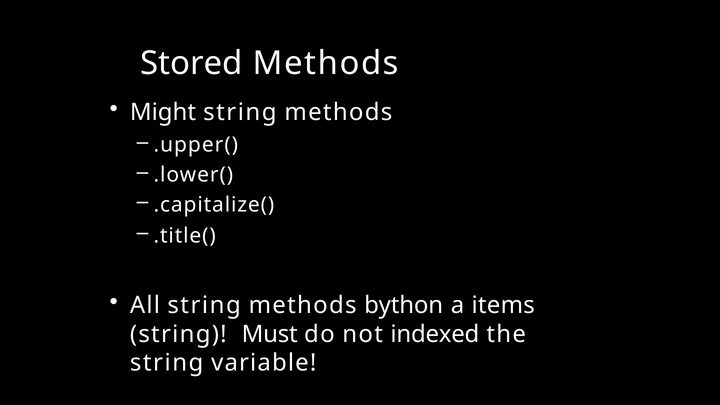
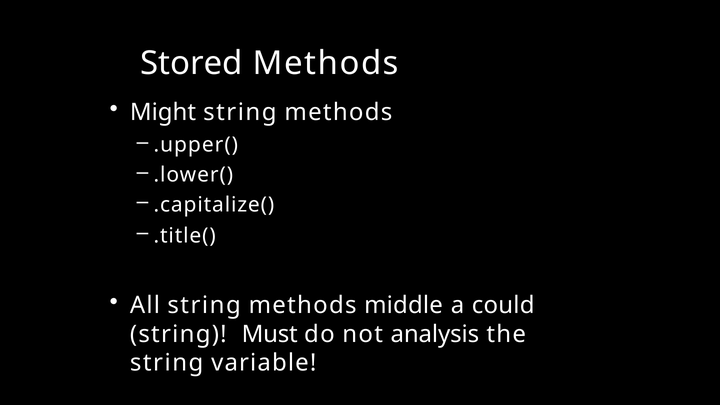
bython: bython -> middle (403, 305)
items: items -> could (503, 305)
indexed: indexed -> analysis (435, 334)
